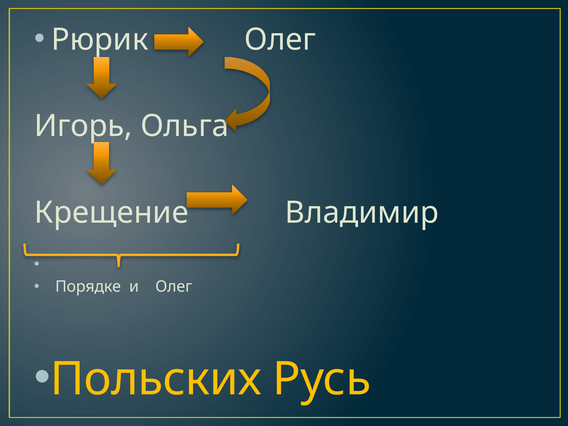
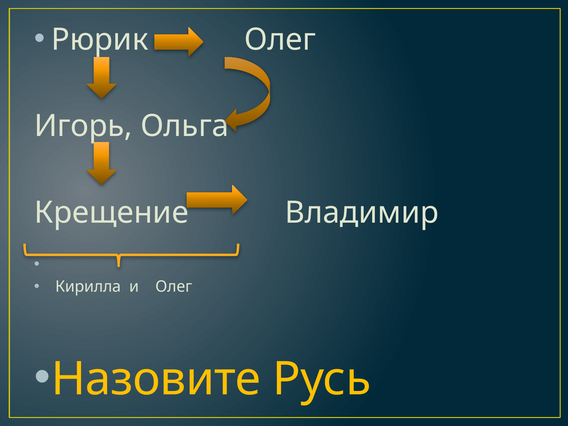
Порядке: Порядке -> Кирилла (88, 287)
Польских: Польских -> Назовите (156, 379)
